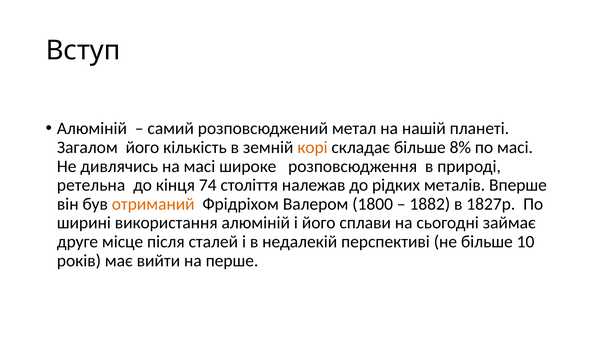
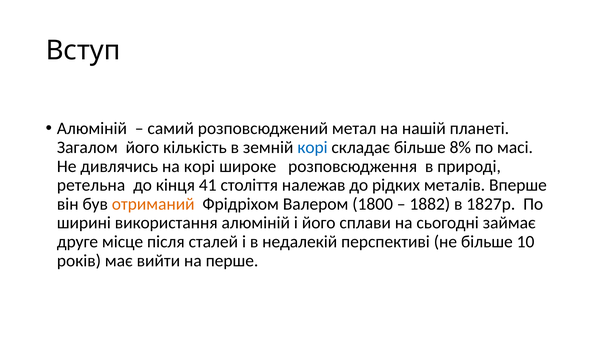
корі colour: orange -> blue (313, 147)
на масі: масі -> корі (199, 166)
74: 74 -> 41 (208, 185)
